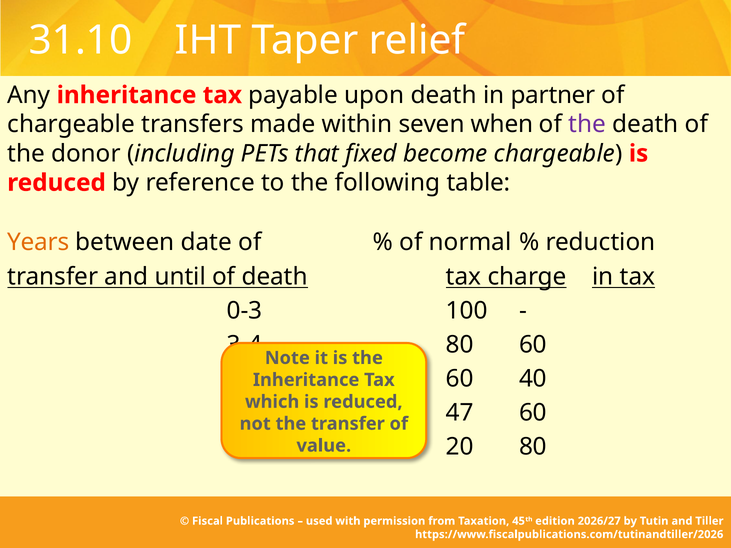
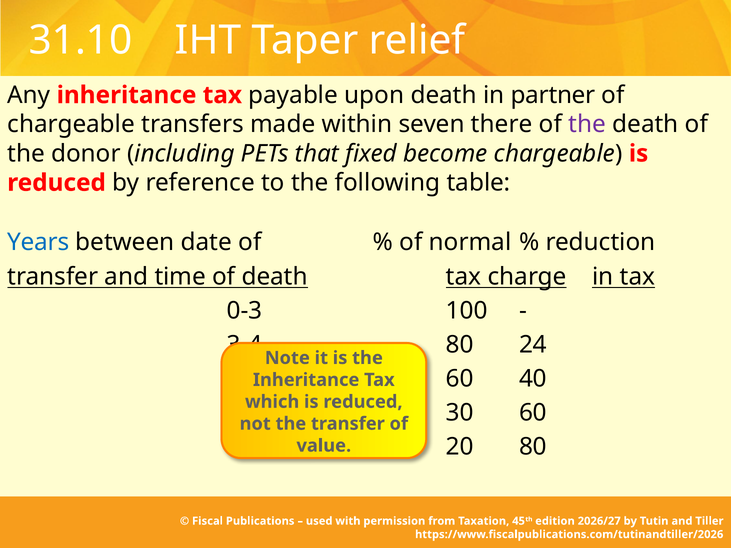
when: when -> there (502, 124)
Years colour: orange -> blue (38, 243)
until: until -> time (180, 277)
80 60: 60 -> 24 (533, 345)
47: 47 -> 30 (460, 413)
